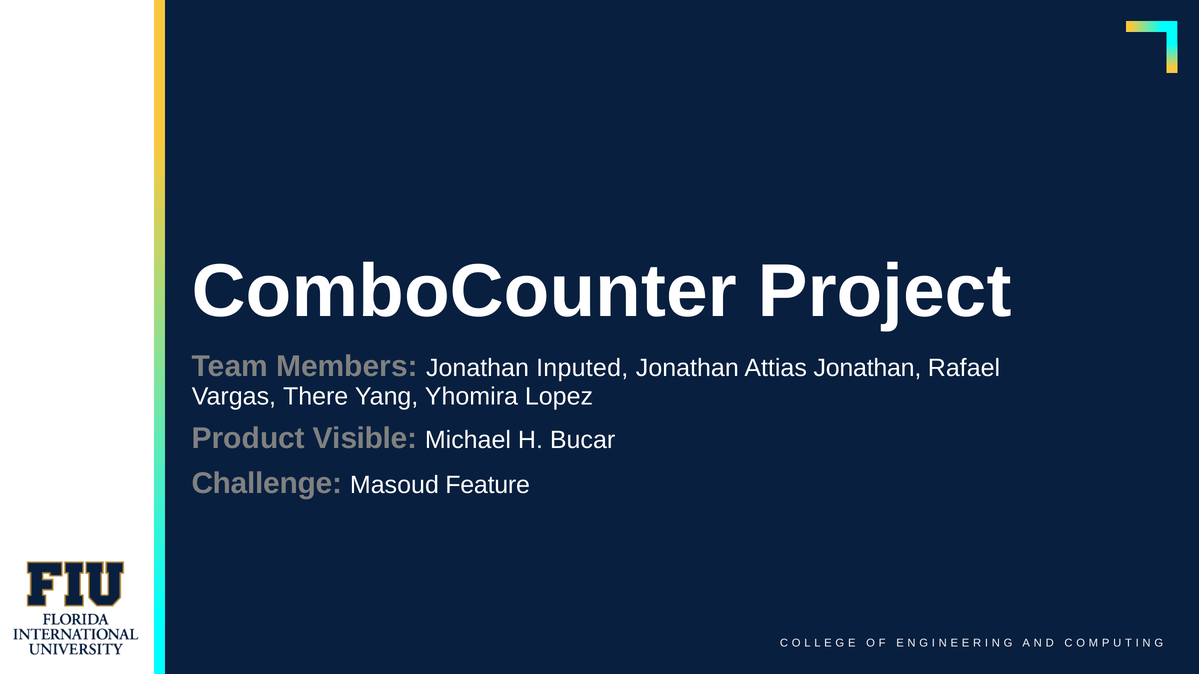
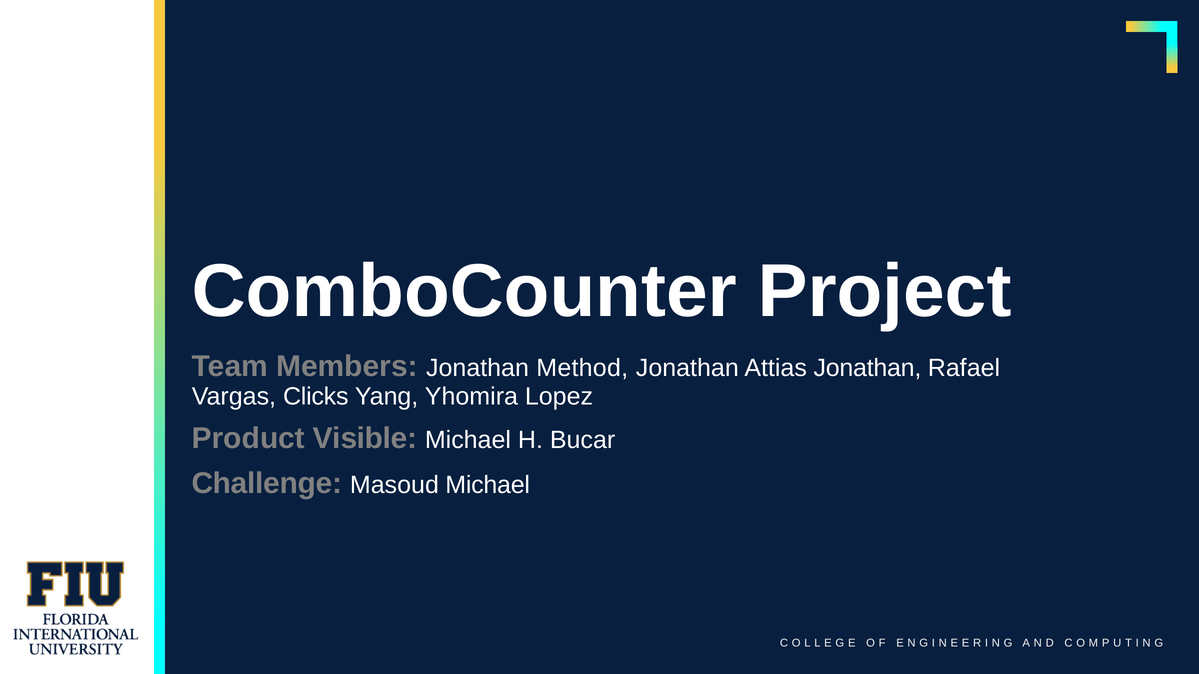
Inputed: Inputed -> Method (582, 368)
There: There -> Clicks (316, 397)
Masoud Feature: Feature -> Michael (488, 485)
